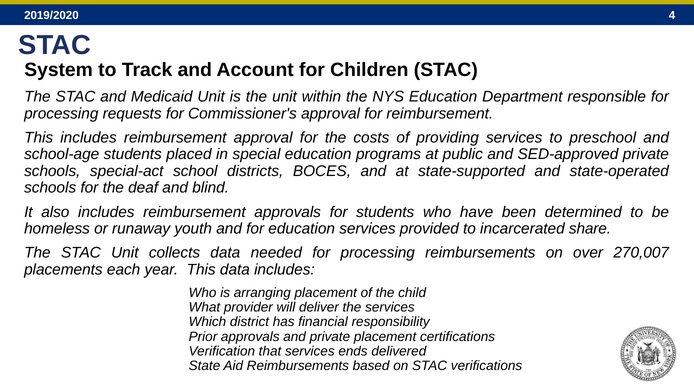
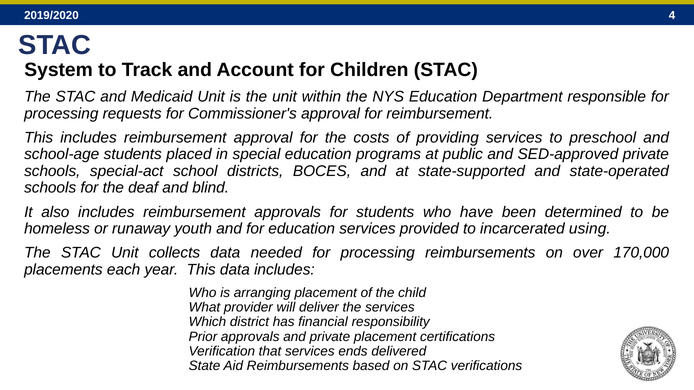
share: share -> using (590, 229)
270,007: 270,007 -> 170,000 (641, 253)
